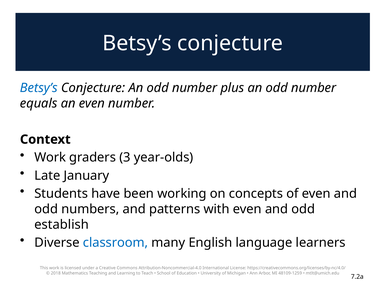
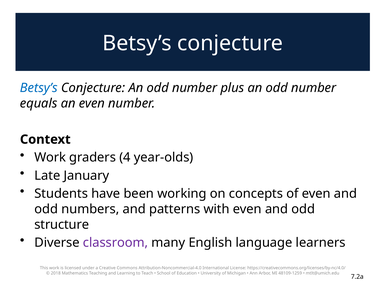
3: 3 -> 4 (125, 157)
establish: establish -> structure (62, 224)
classroom colour: blue -> purple (116, 242)
